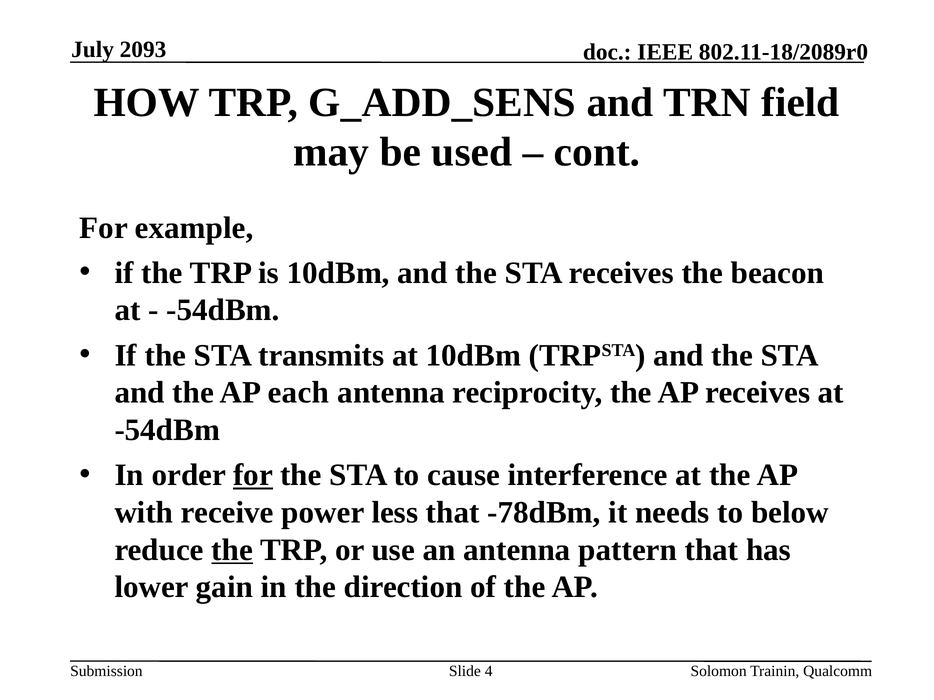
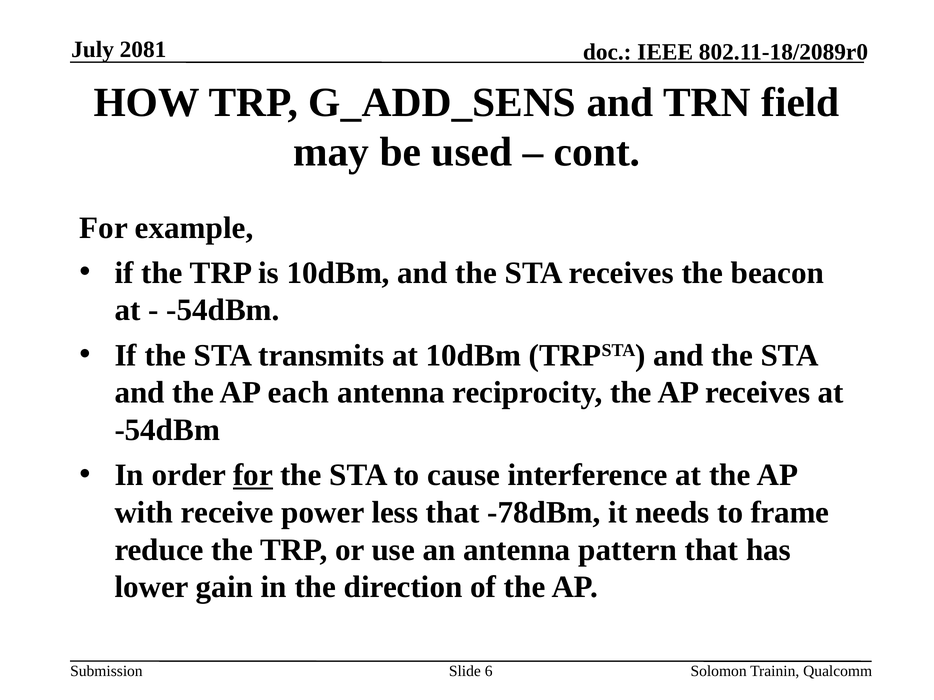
2093: 2093 -> 2081 (143, 50)
below: below -> frame (790, 513)
the underline: present -> none (232, 550)
4: 4 -> 6 (489, 672)
